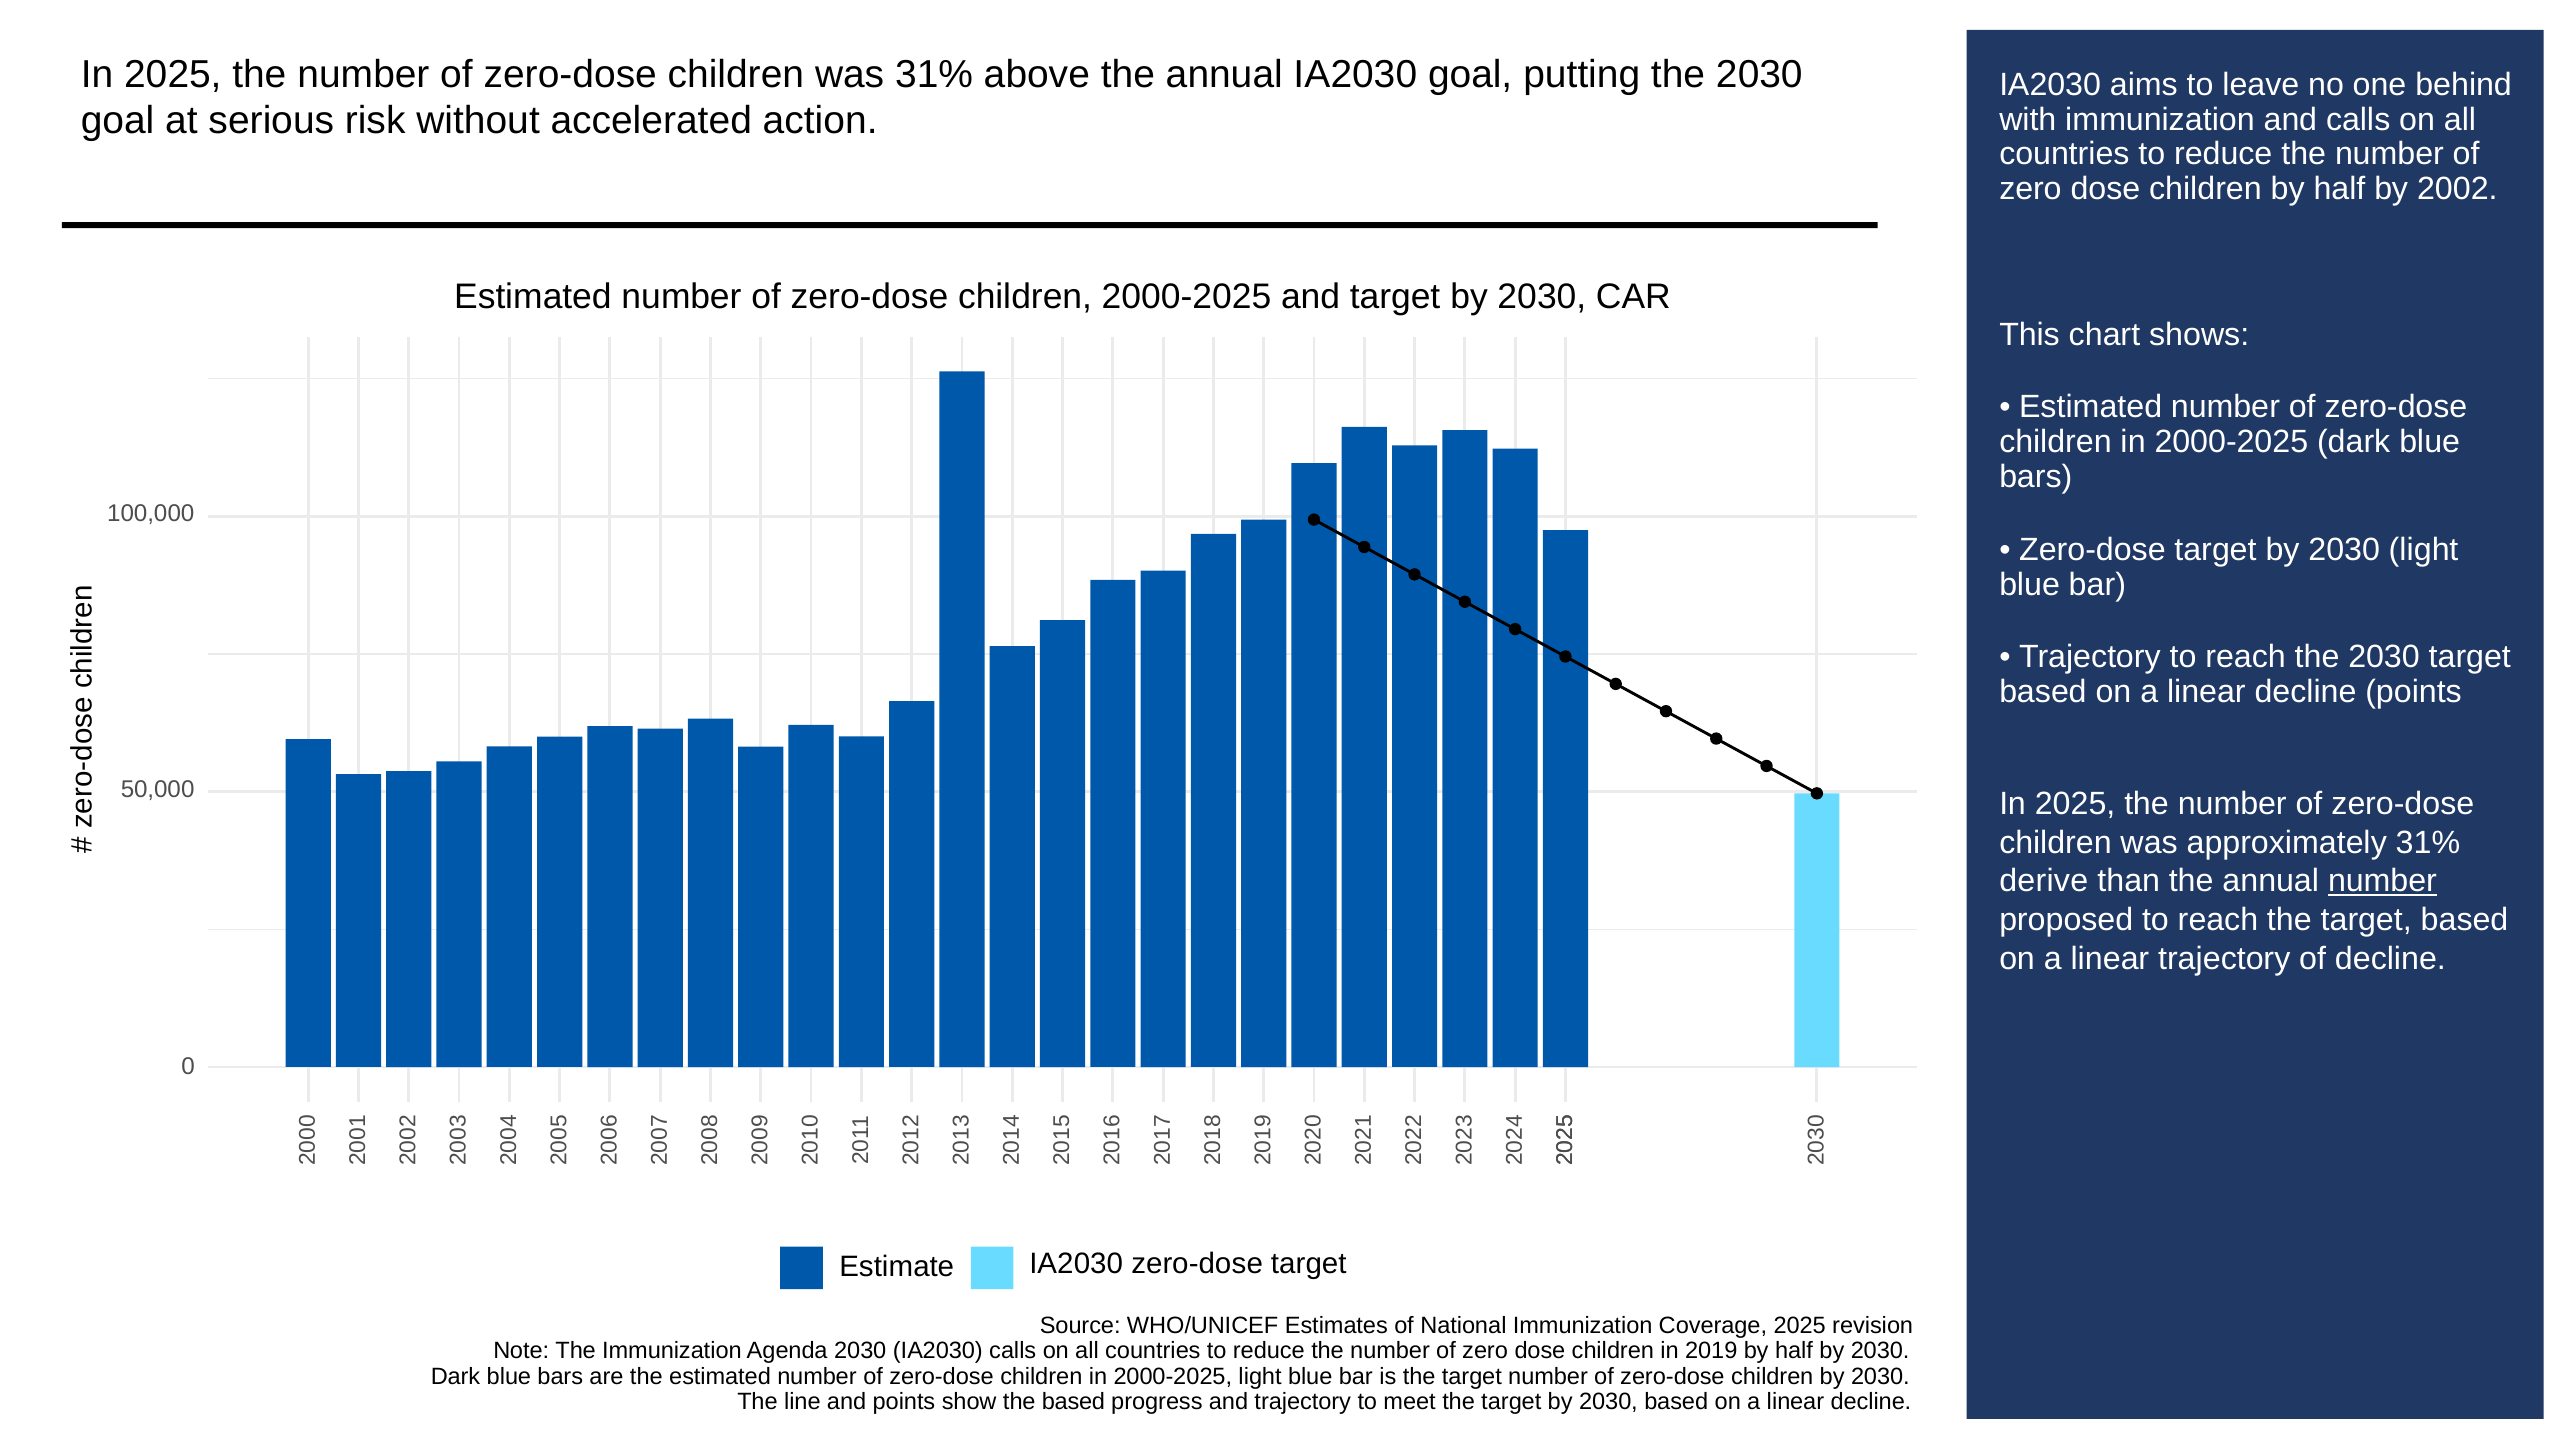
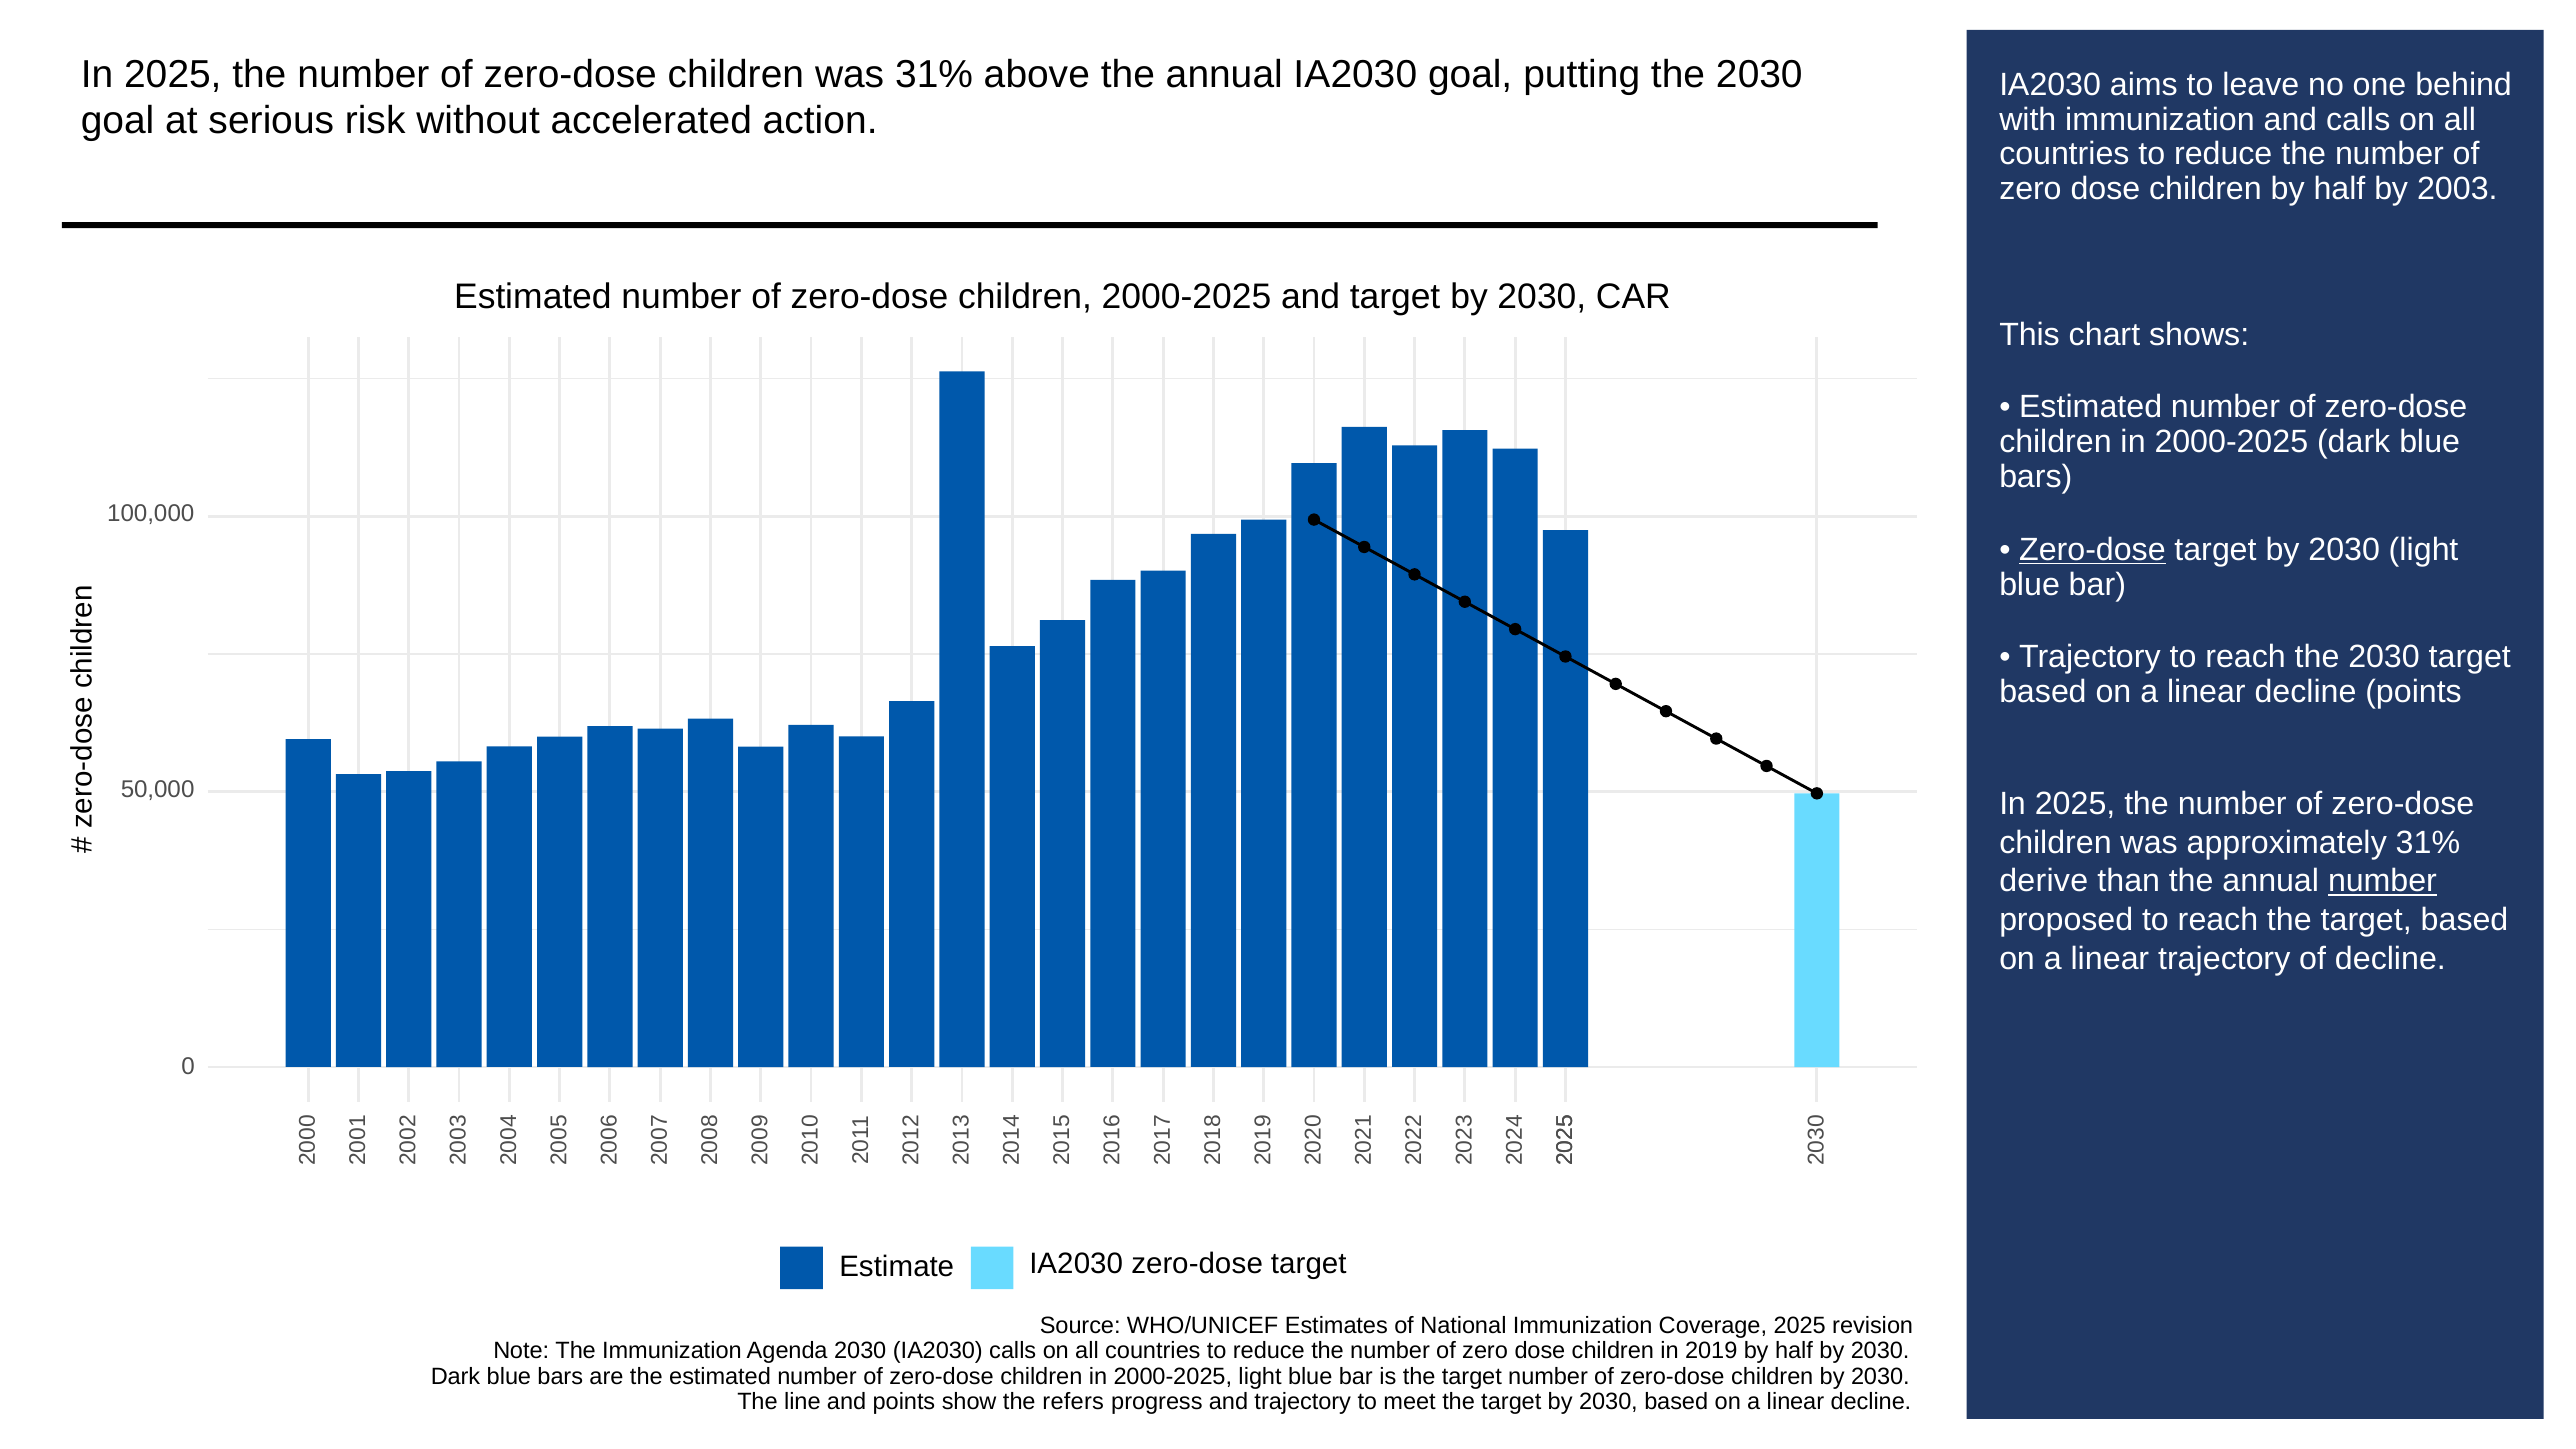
2002: 2002 -> 2003 (2457, 189)
Zero-dose underline: none -> present (2092, 550)
the based: based -> refers (1073, 1402)
